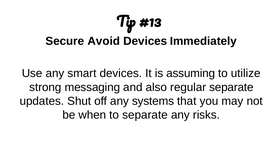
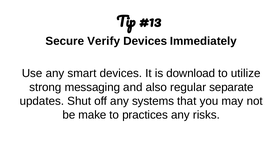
Avoid: Avoid -> Verify (104, 41)
assuming: assuming -> download (191, 74)
when: when -> make (92, 115)
to separate: separate -> practices (145, 115)
